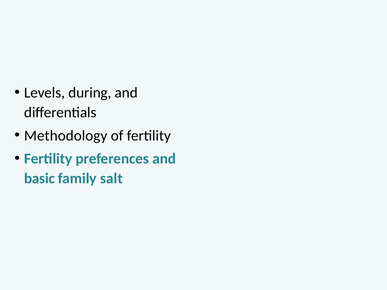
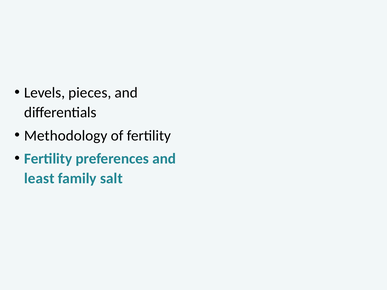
during: during -> pieces (90, 93)
basic: basic -> least (39, 179)
